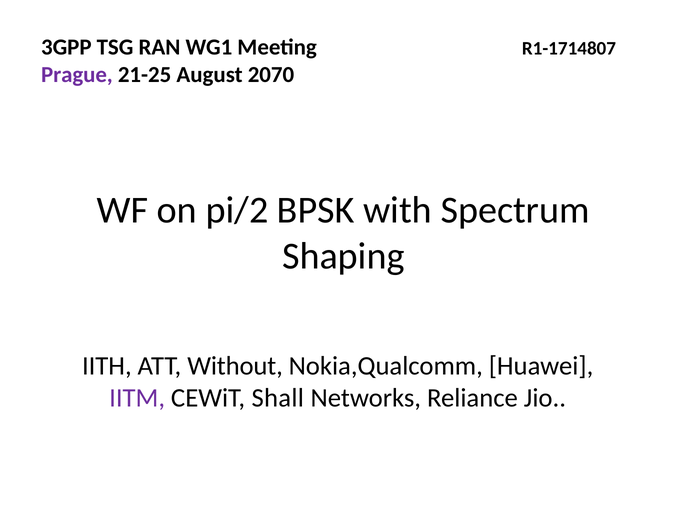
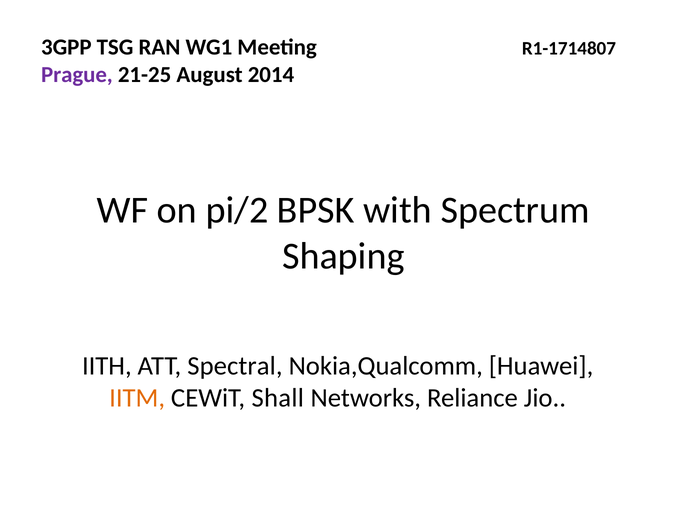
2070: 2070 -> 2014 (271, 75)
Without: Without -> Spectral (235, 366)
IITM colour: purple -> orange (137, 398)
